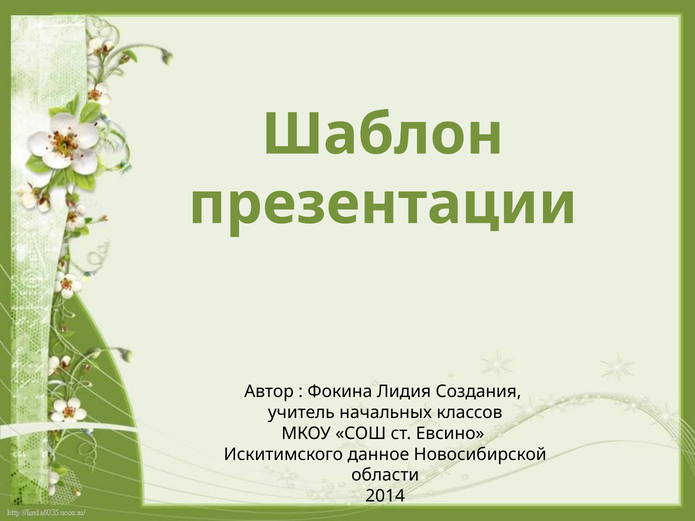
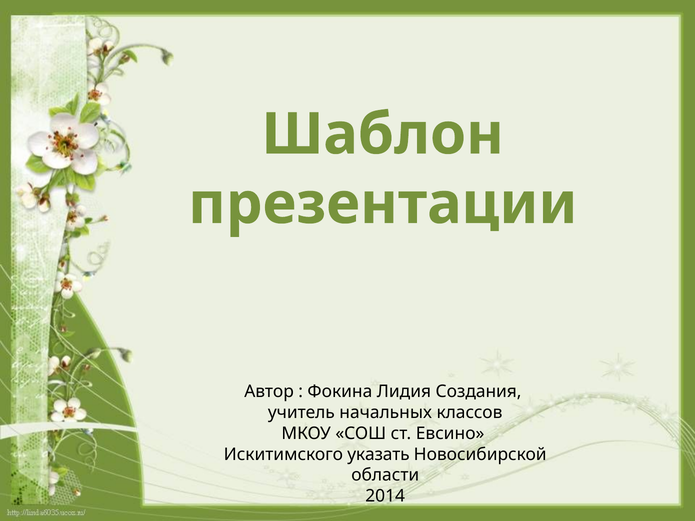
данное: данное -> указать (378, 454)
